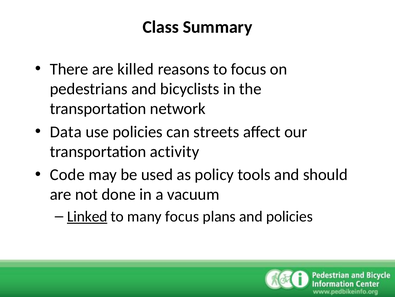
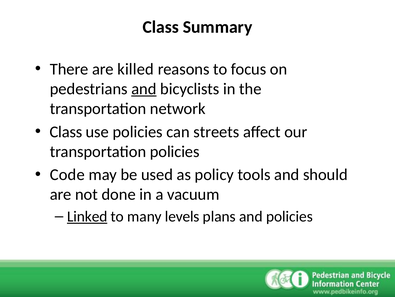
and underline: none -> present (144, 89)
Data: Data -> Class (66, 131)
transportation activity: activity -> policies (175, 151)
many focus: focus -> levels (182, 216)
